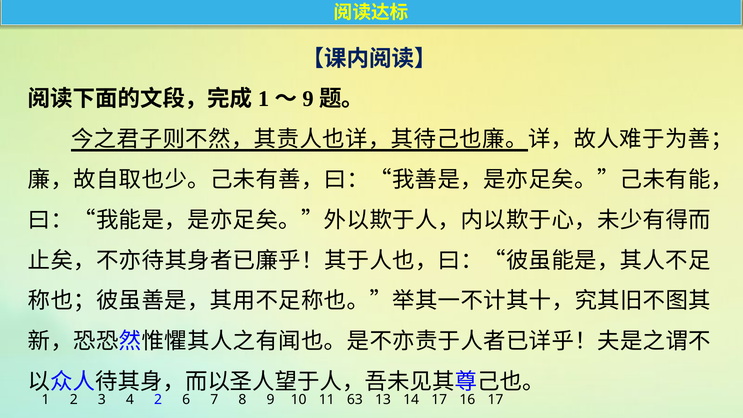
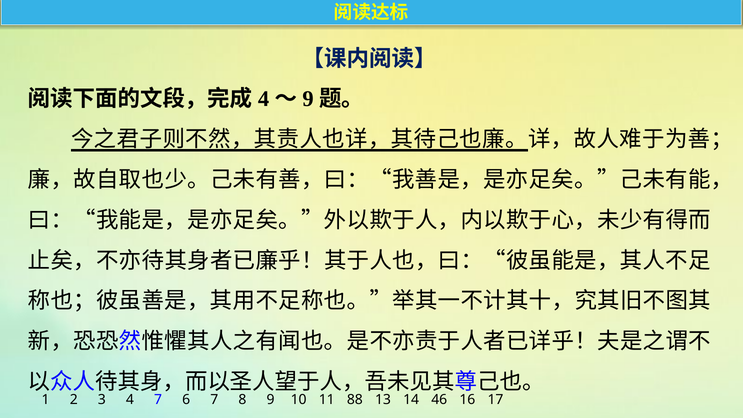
1: 1 -> 4 (264, 99)
4 2: 2 -> 7 (158, 400)
63: 63 -> 88 (355, 400)
14 17: 17 -> 46 (439, 400)
